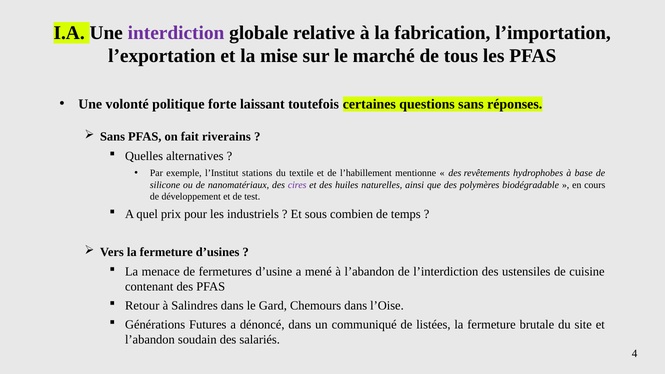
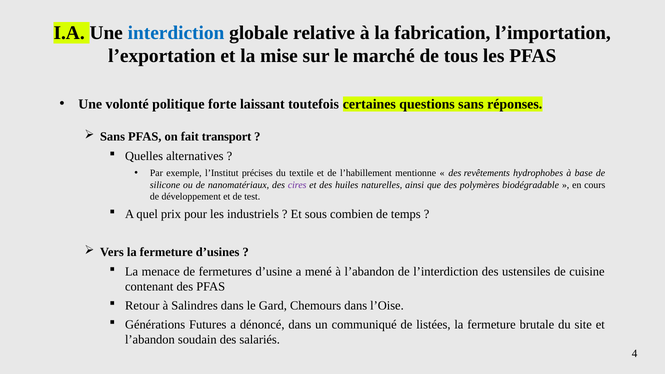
interdiction colour: purple -> blue (176, 33)
riverains: riverains -> transport (227, 137)
stations: stations -> précises (257, 173)
